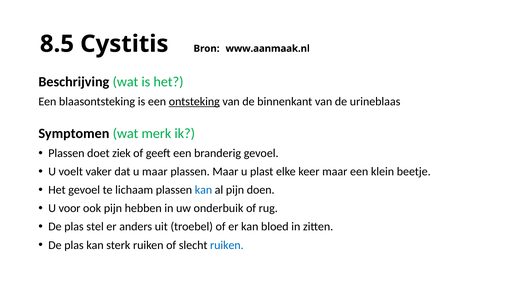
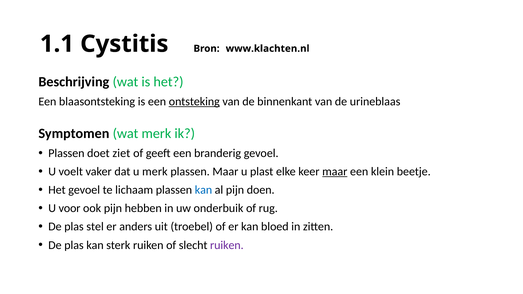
8.5: 8.5 -> 1.1 (57, 44)
www.aanmaak.nl: www.aanmaak.nl -> www.klachten.nl (268, 49)
ziek: ziek -> ziet (121, 153)
u maar: maar -> merk (155, 172)
maar underline: none -> present (335, 172)
ruiken colour: blue -> purple (227, 245)
